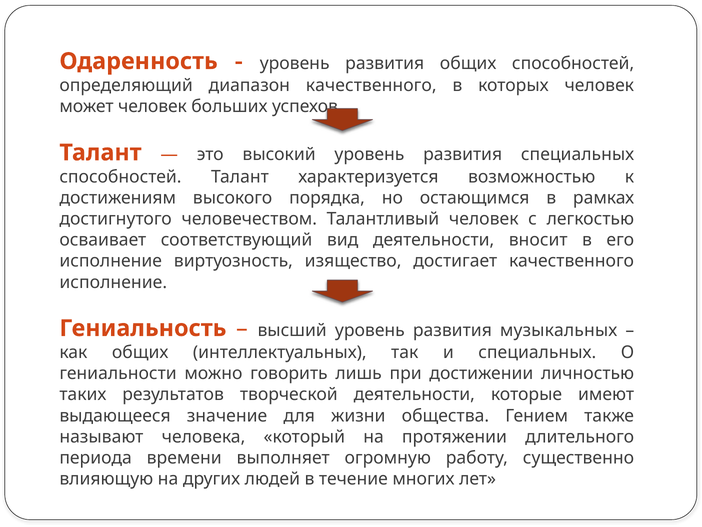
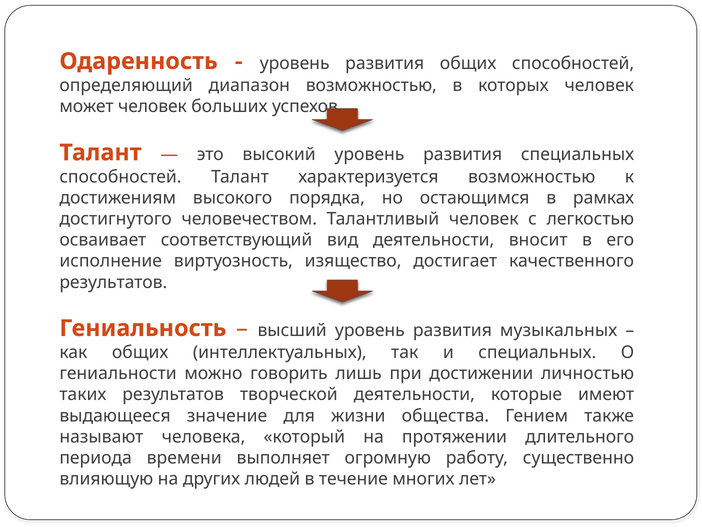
диапазон качественного: качественного -> возможностью (371, 85)
исполнение: исполнение -> результатов (113, 282)
